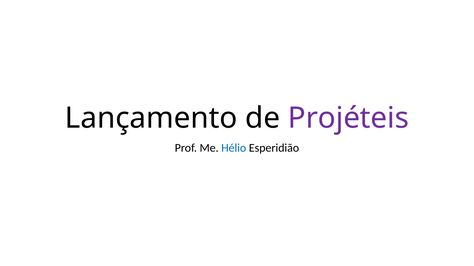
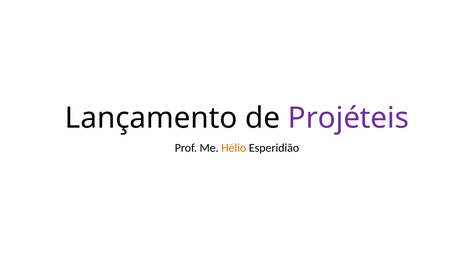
Hélio colour: blue -> orange (234, 148)
